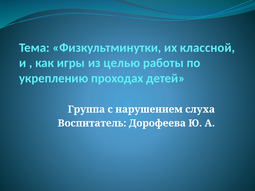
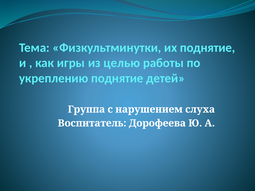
их классной: классной -> поднятие (208, 48)
укреплению проходах: проходах -> поднятие (117, 78)
